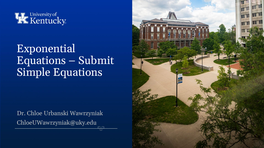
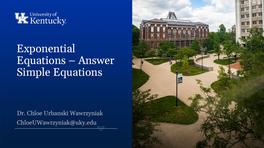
Submit: Submit -> Answer (96, 61)
